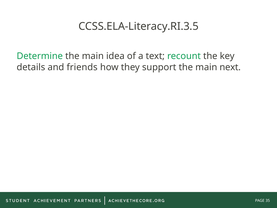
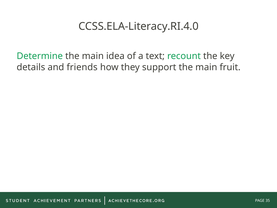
CCSS.ELA-Literacy.RI.3.5: CCSS.ELA-Literacy.RI.3.5 -> CCSS.ELA-Literacy.RI.4.0 (139, 26)
next: next -> fruit (230, 67)
